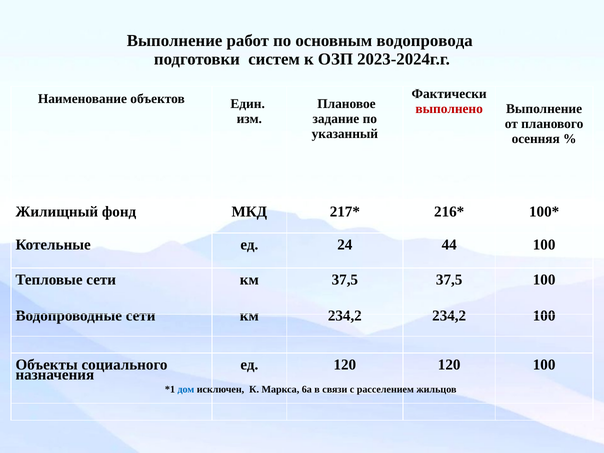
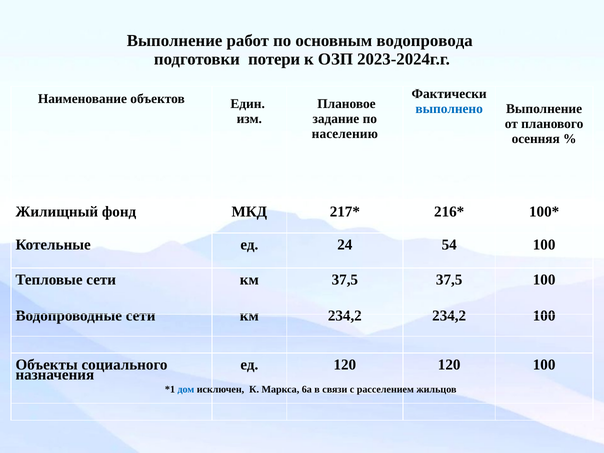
систем: систем -> потери (274, 59)
выполнено colour: red -> blue (449, 109)
указанный: указанный -> населению (345, 134)
44: 44 -> 54 (449, 245)
